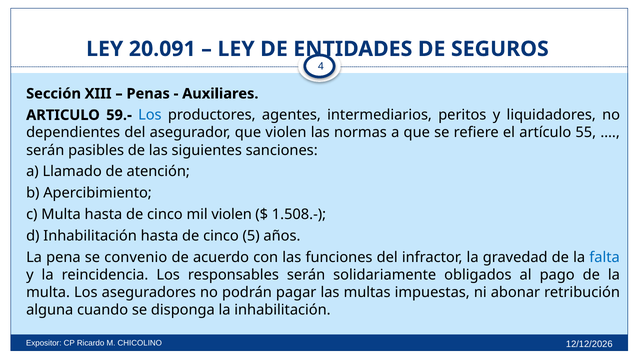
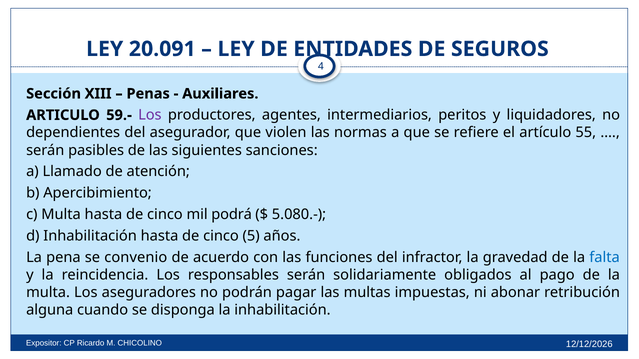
Los colour: blue -> purple (150, 115)
mil violen: violen -> podrá (232, 215)
1.508.-: 1.508.- -> 5.080.- (299, 215)
